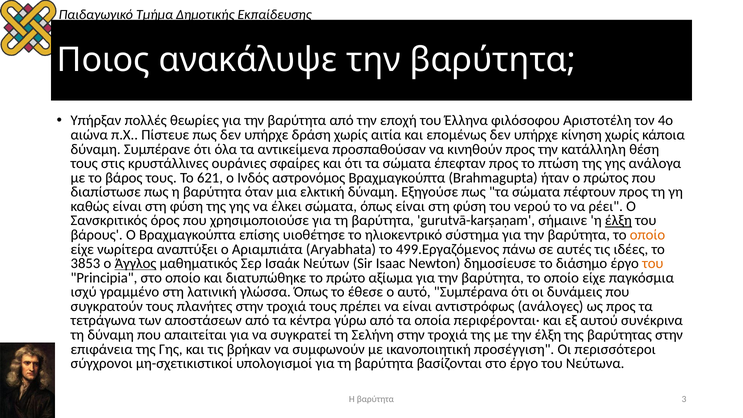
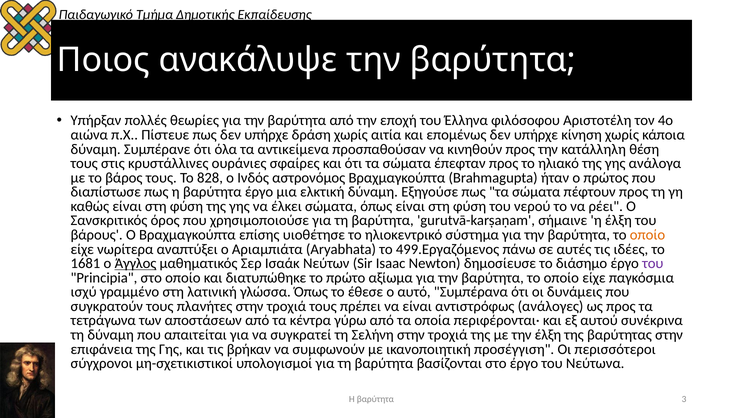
πτώση: πτώση -> ηλιακό (559, 163)
621: 621 -> 828 (210, 178)
βαρύτητα όταν: όταν -> έργο (259, 192)
έλξη underline: present -> none (618, 221)
3853: 3853 -> 1681 (85, 263)
του colour: orange -> purple (653, 263)
